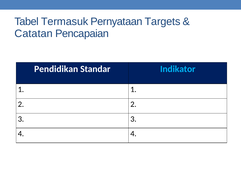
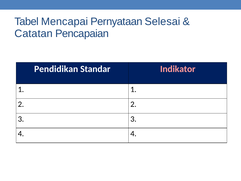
Termasuk: Termasuk -> Mencapai (65, 21)
Targets: Targets -> Selesai (162, 21)
Indikator colour: light blue -> pink (178, 69)
